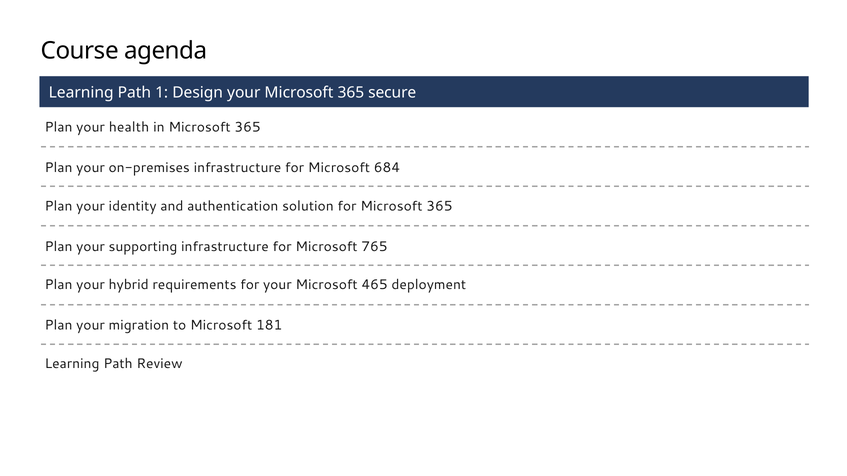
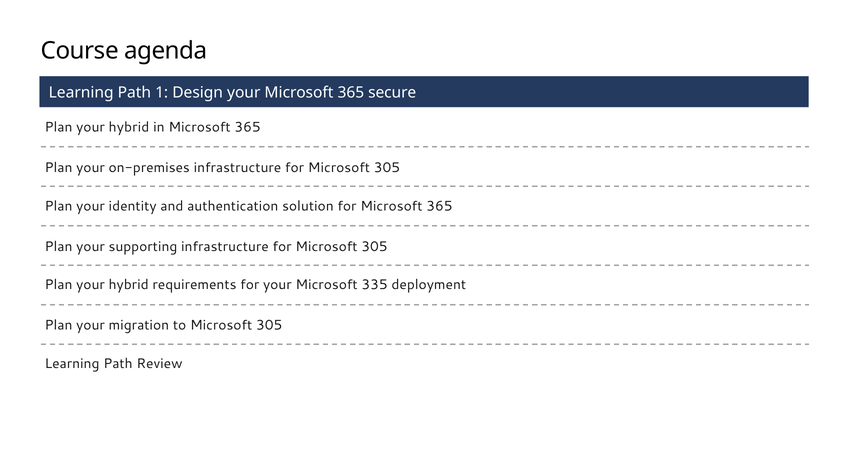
health: health -> hybrid (129, 127)
684: 684 -> 305 (387, 168)
765: 765 -> 305 (374, 247)
465: 465 -> 335 (375, 285)
to Microsoft 181: 181 -> 305 (269, 326)
